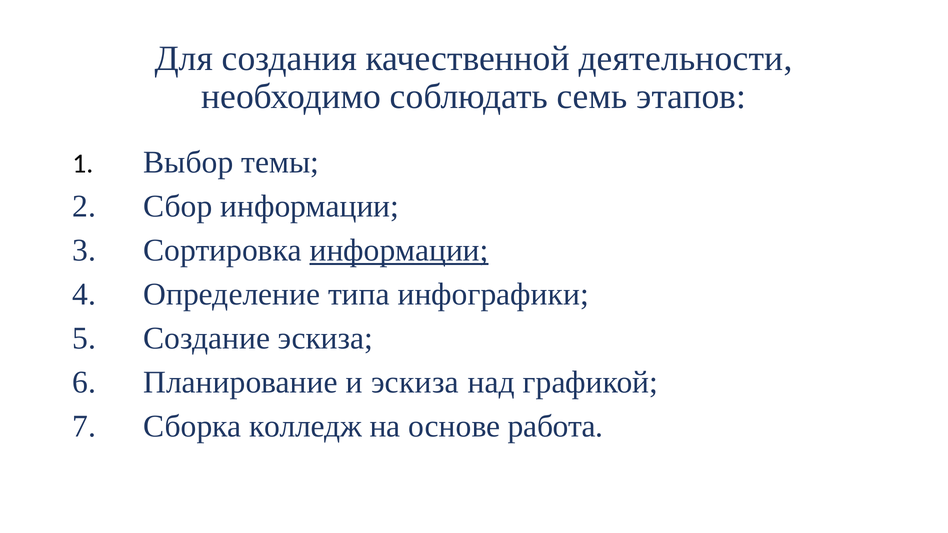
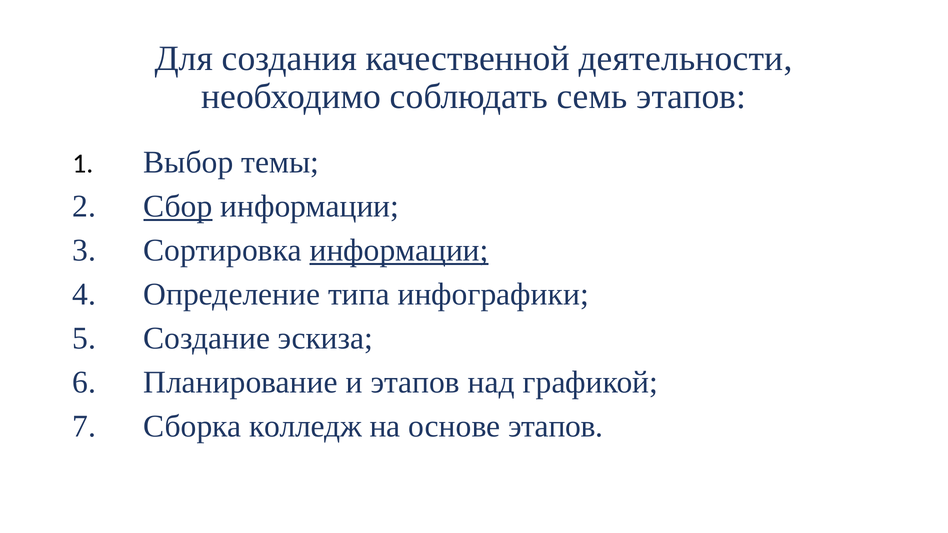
Сбор underline: none -> present (178, 206)
и эскиза: эскиза -> этапов (415, 383)
основе работа: работа -> этапов (556, 427)
